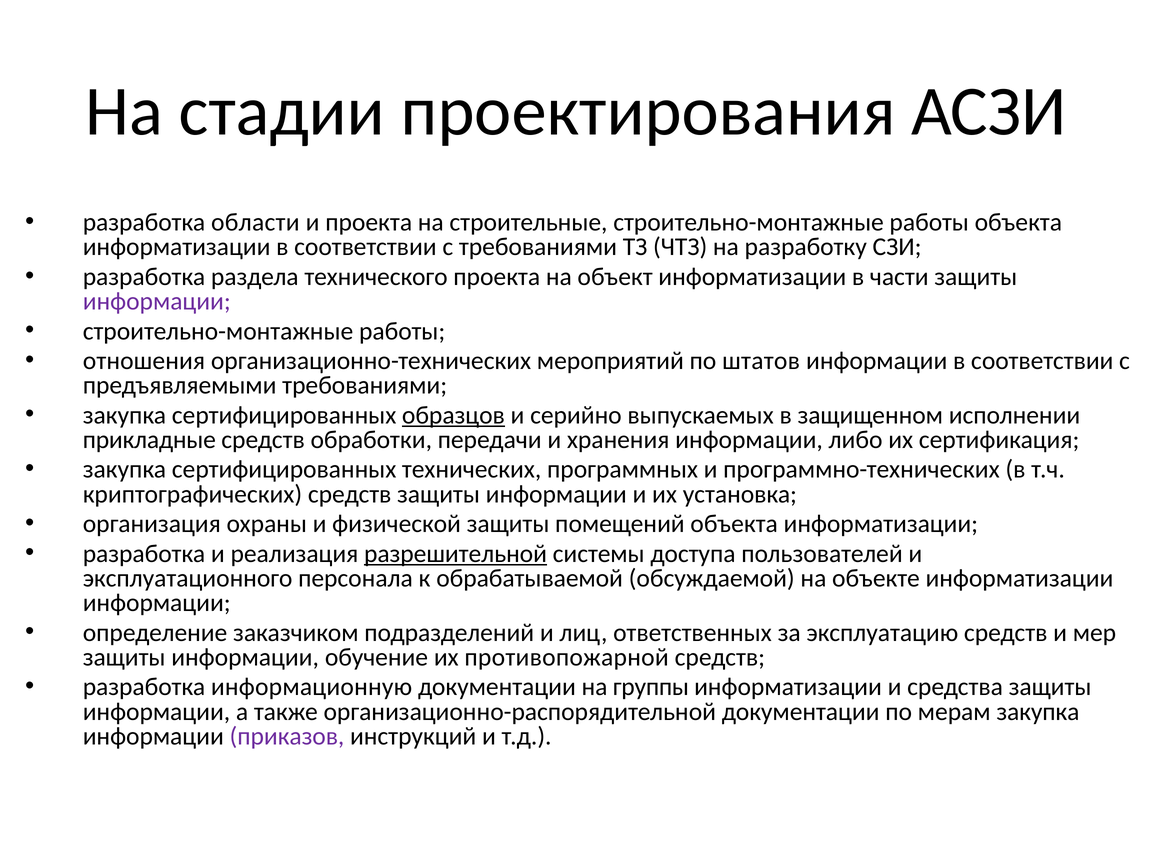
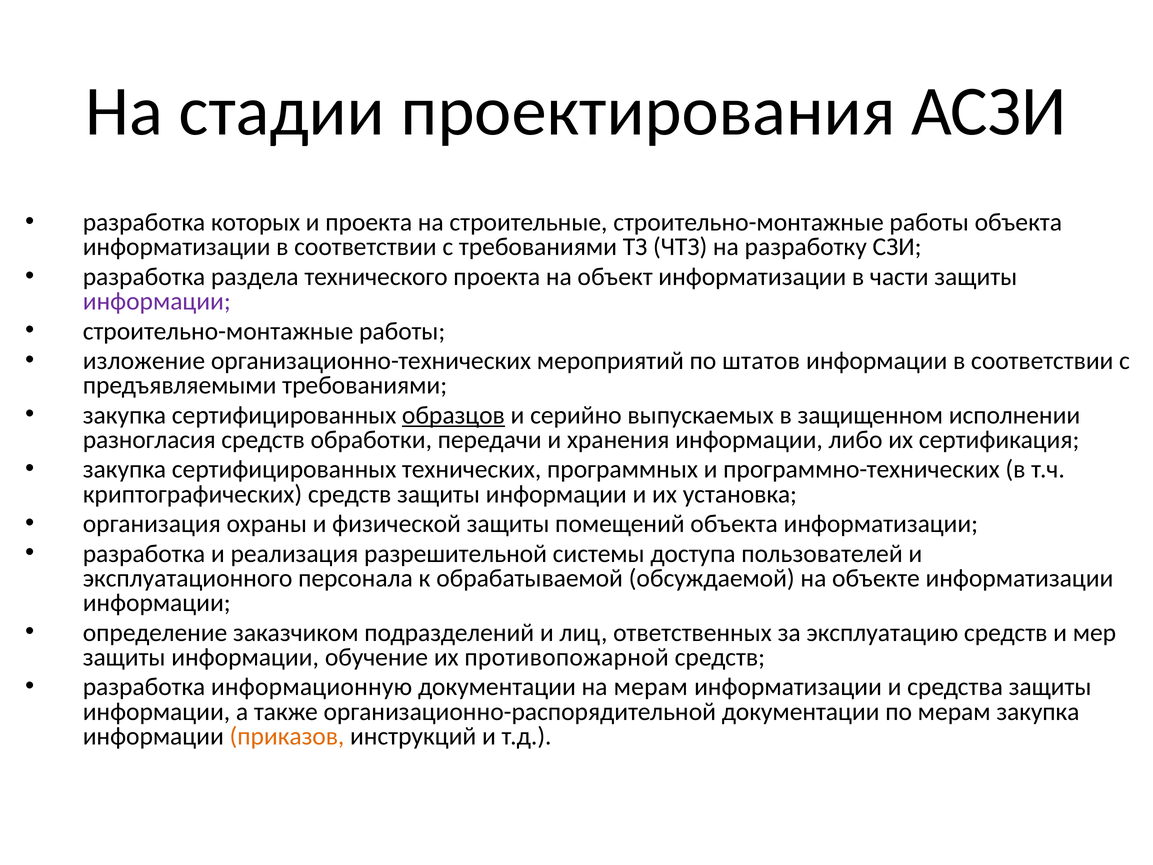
области: области -> которых (256, 222)
отношения: отношения -> изложение (144, 361)
прикладные: прикладные -> разногласия (149, 440)
разрешительной underline: present -> none (456, 553)
на группы: группы -> мерам (651, 687)
приказов colour: purple -> orange (287, 736)
